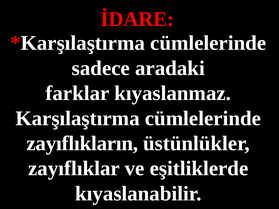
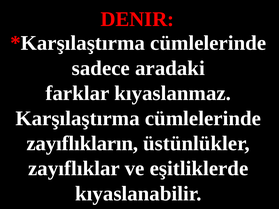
İDARE: İDARE -> DENIR (137, 19)
